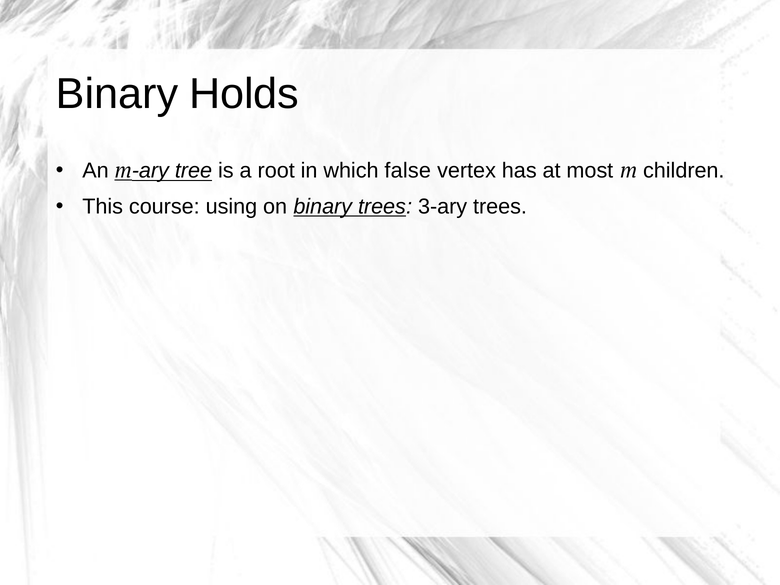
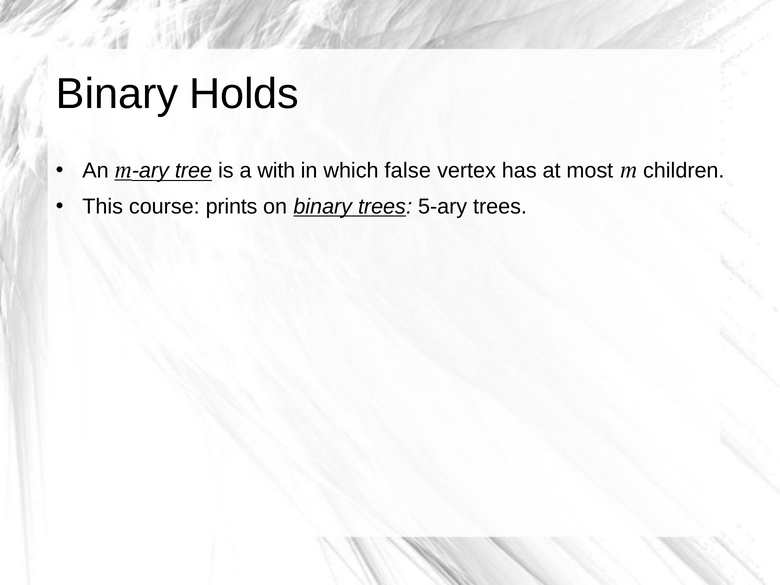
root: root -> with (276, 171)
using: using -> prints (232, 207)
3-ary: 3-ary -> 5-ary (443, 207)
